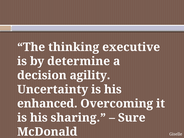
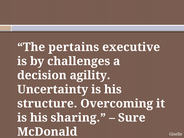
thinking: thinking -> pertains (74, 47)
determine: determine -> challenges (79, 61)
enhanced: enhanced -> structure (47, 104)
